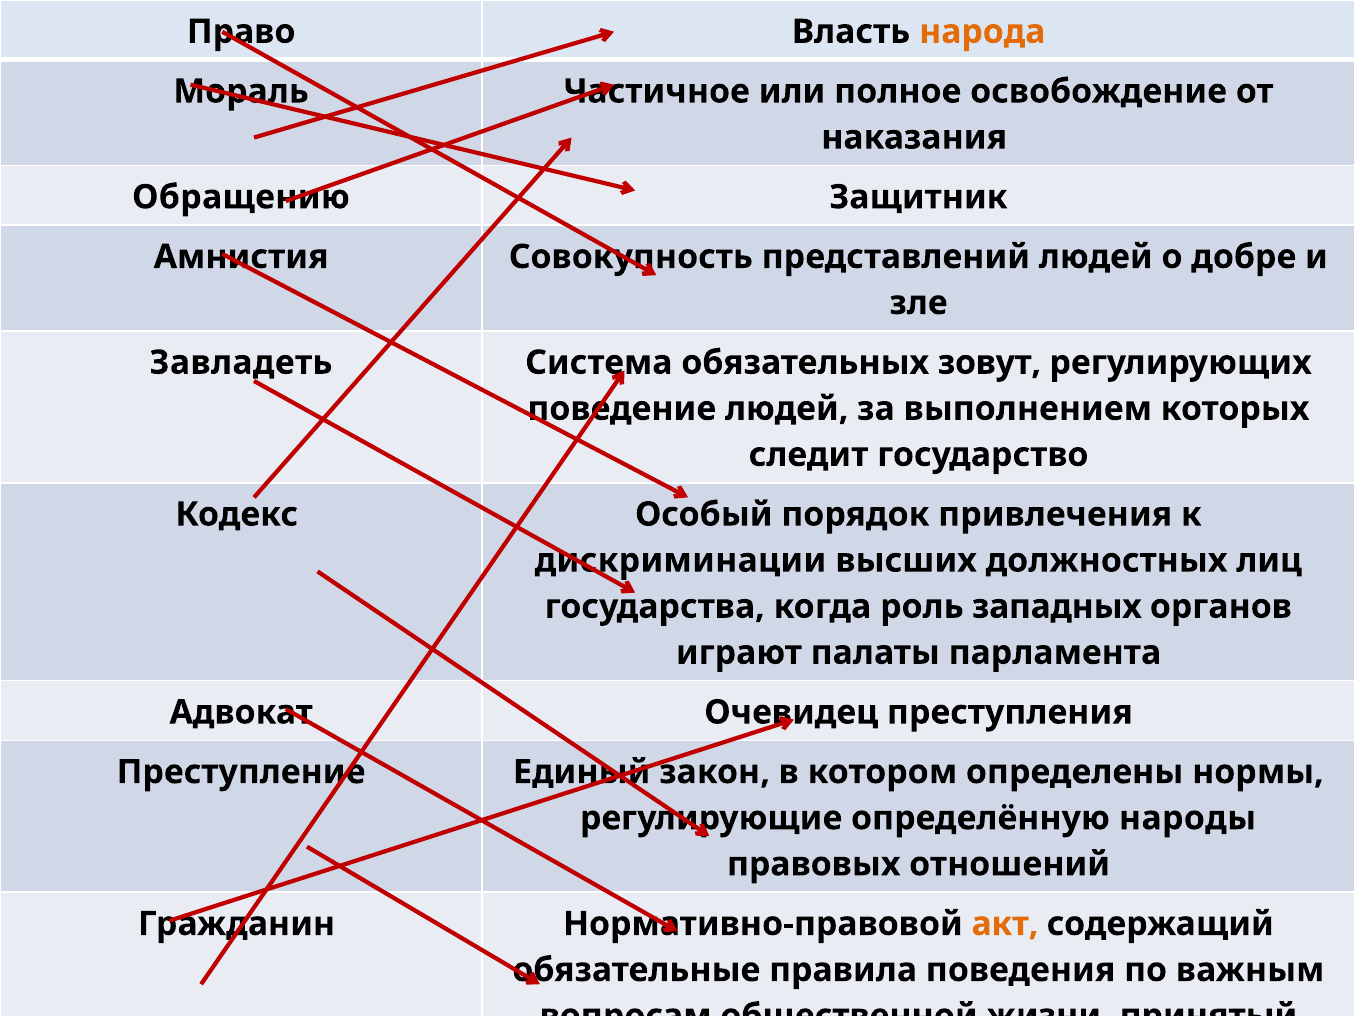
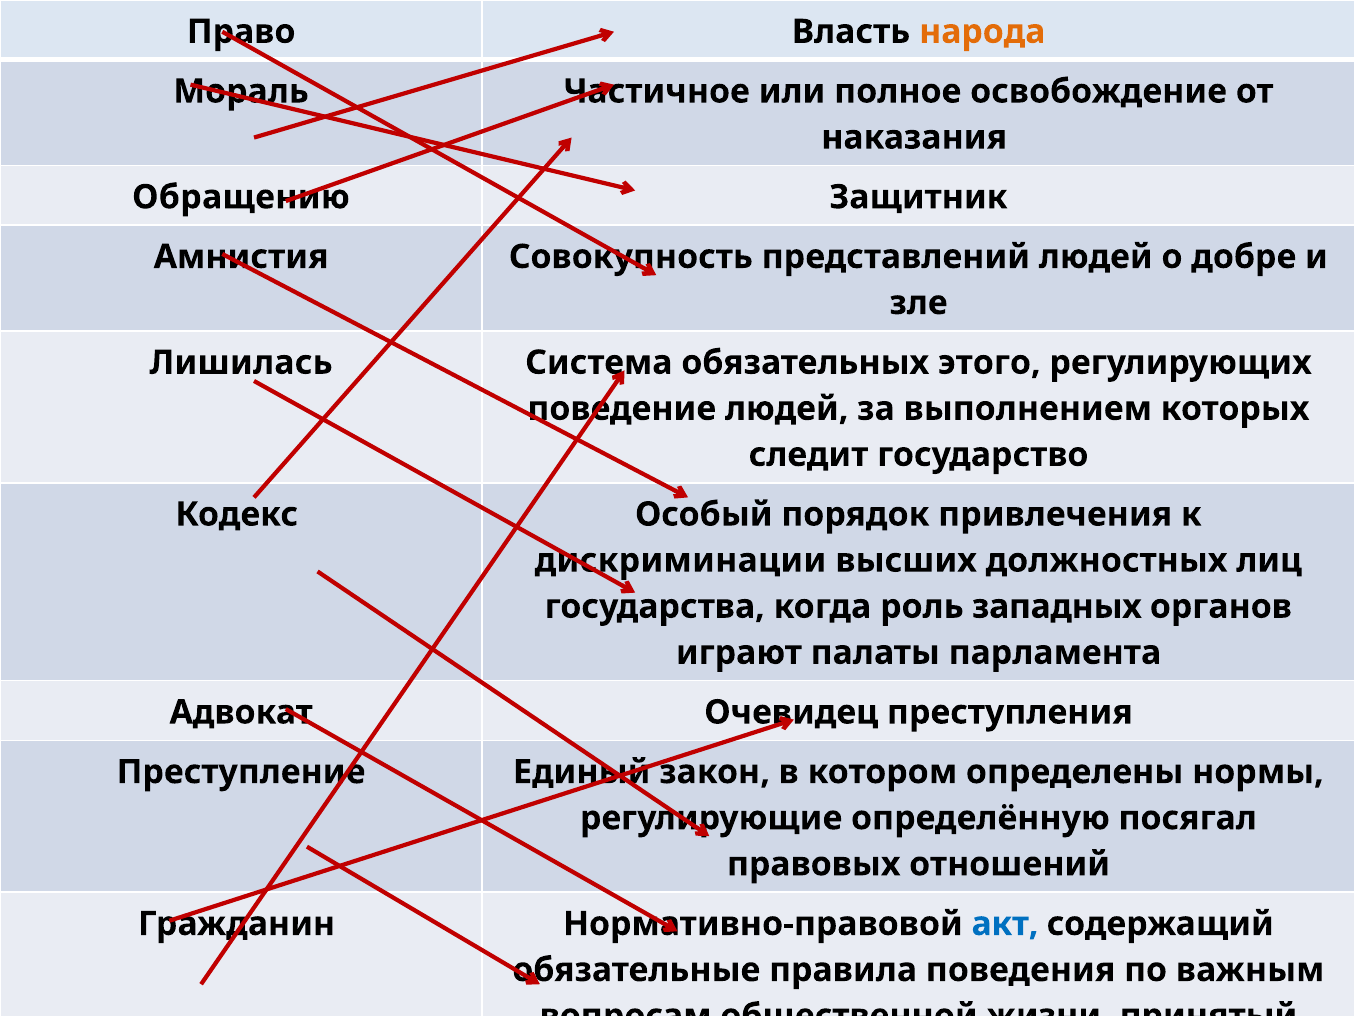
Завладеть: Завладеть -> Лишилась (241, 363)
зовут: зовут -> этого (989, 363)
народы: народы -> посягал (1188, 818)
акт colour: orange -> blue (1005, 924)
